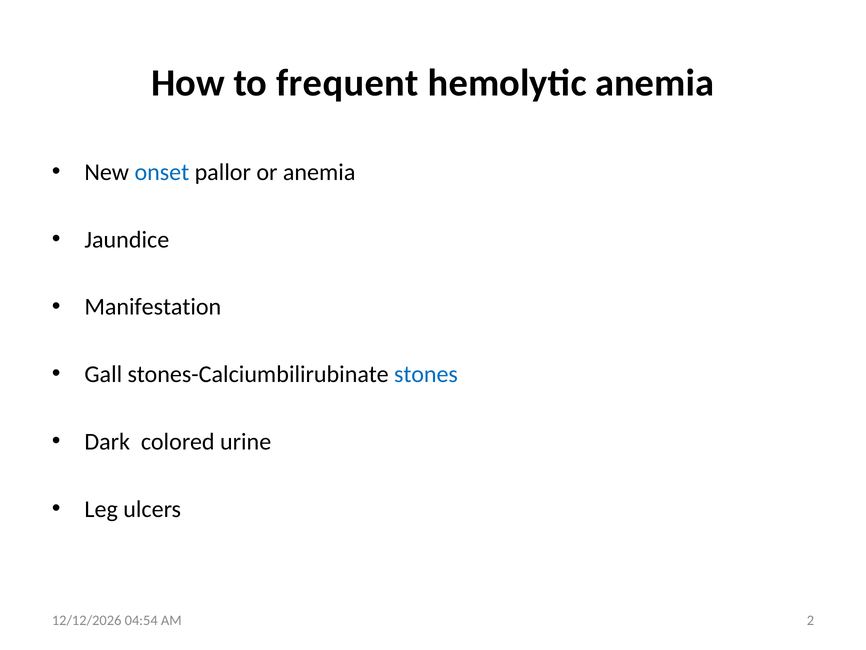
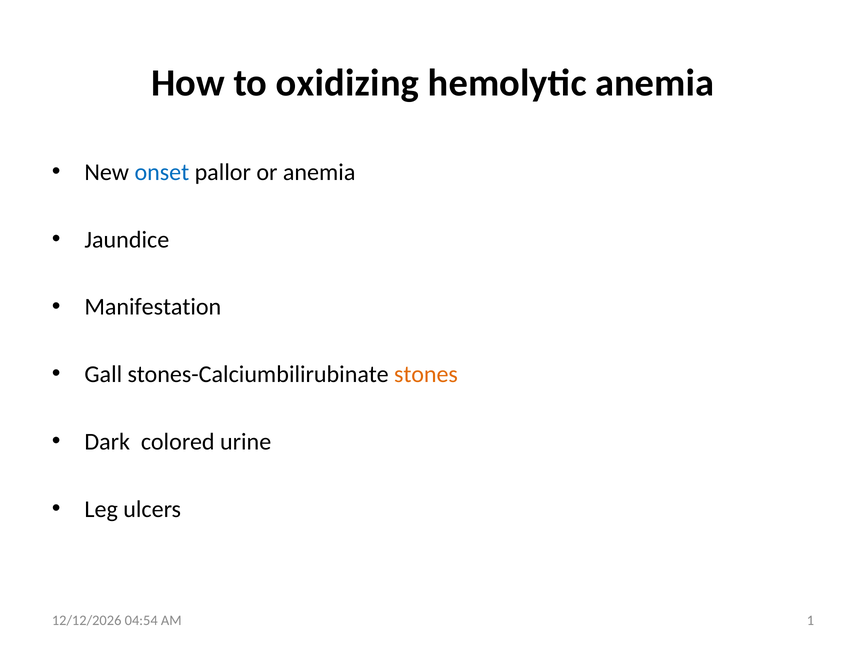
frequent: frequent -> oxidizing (347, 83)
stones colour: blue -> orange (426, 374)
2: 2 -> 1 (810, 620)
